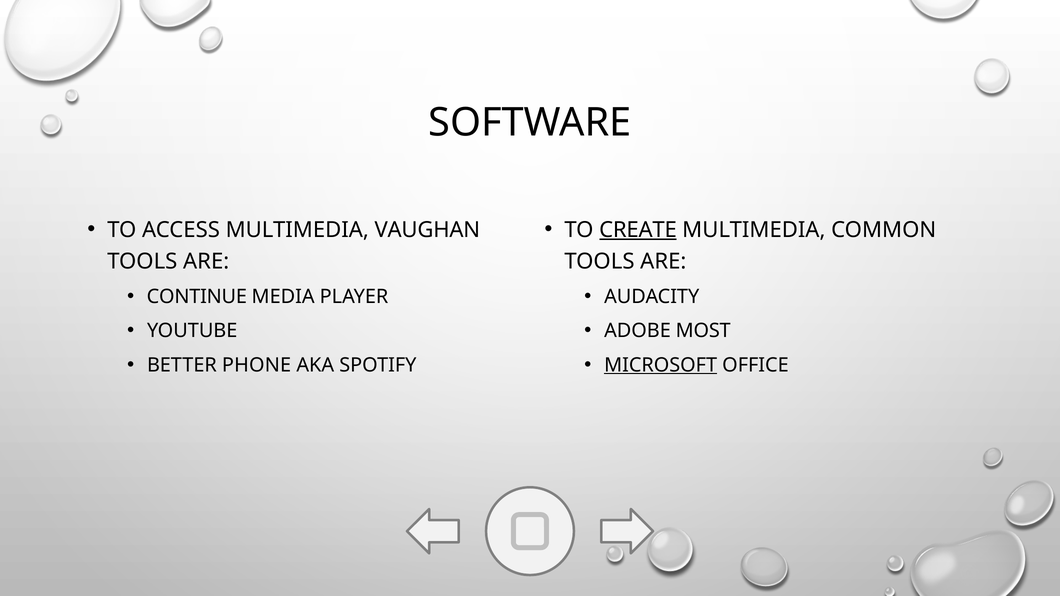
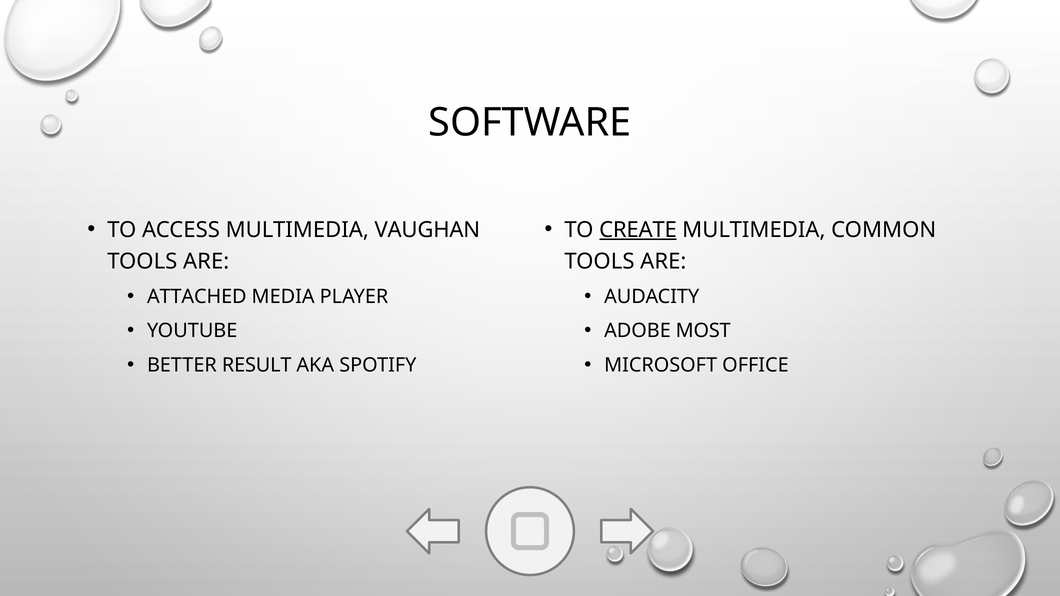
CONTINUE: CONTINUE -> ATTACHED (197, 297)
PHONE: PHONE -> RESULT (257, 365)
MICROSOFT underline: present -> none (661, 365)
